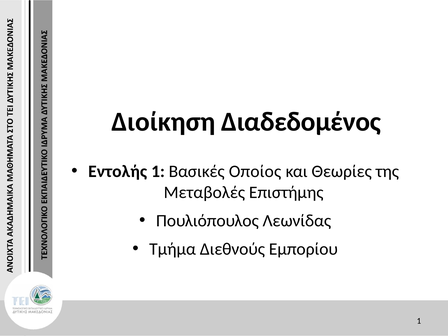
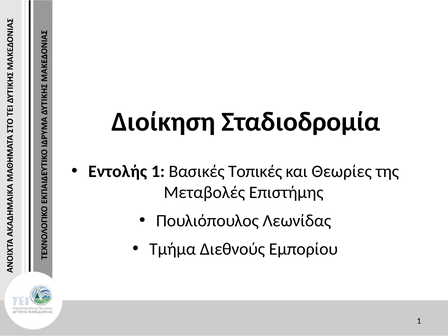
Διαδεδομένος: Διαδεδομένος -> Σταδιοδρομία (301, 122)
Οποίος: Οποίος -> Τοπικές (255, 172)
